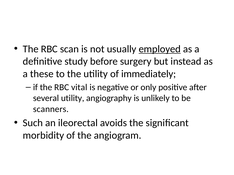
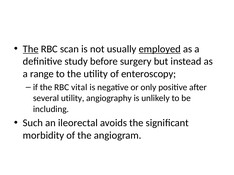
The underline: none -> present (31, 49)
these: these -> range (42, 74)
immediately: immediately -> enteroscopy (149, 74)
scanners: scanners -> including (51, 109)
